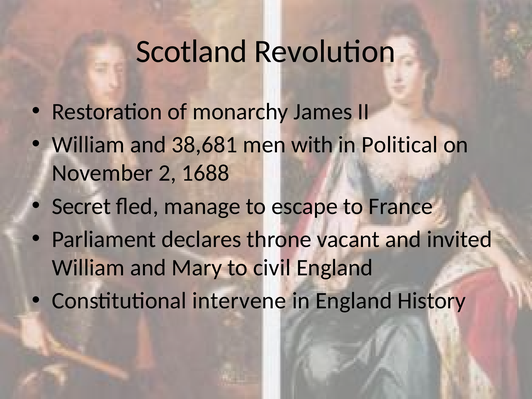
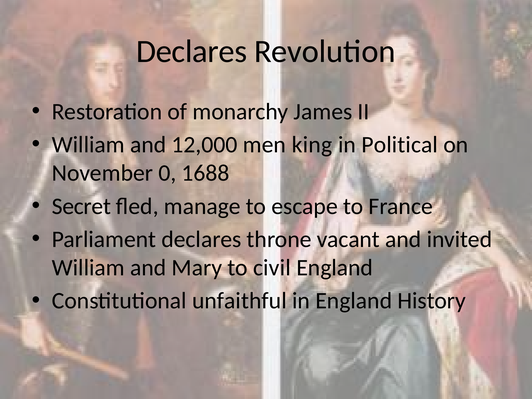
Scotland: Scotland -> Declares (192, 51)
38,681: 38,681 -> 12,000 (205, 145)
with: with -> king (312, 145)
2: 2 -> 0 (167, 173)
intervene: intervene -> unfaithful (239, 301)
